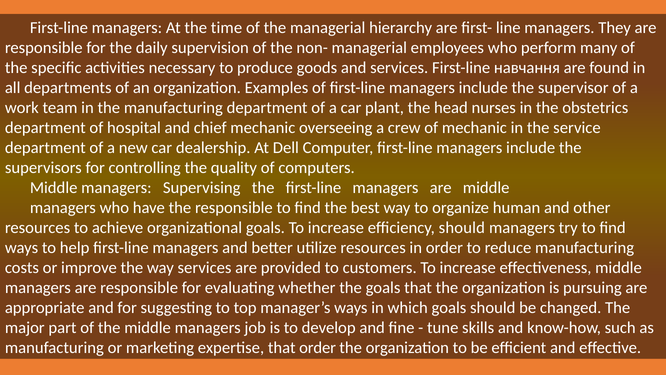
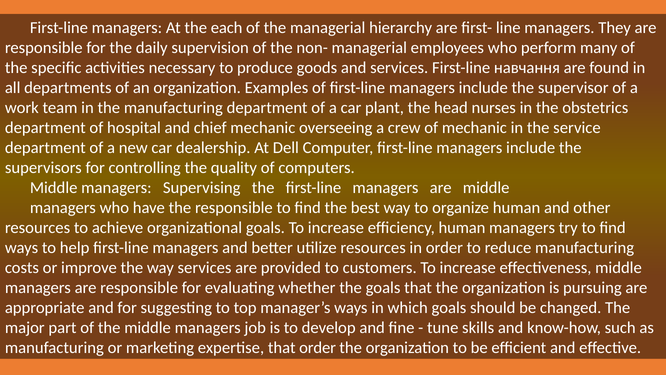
time: time -> each (227, 28)
efficiency should: should -> human (462, 227)
